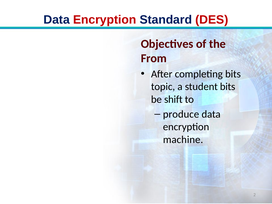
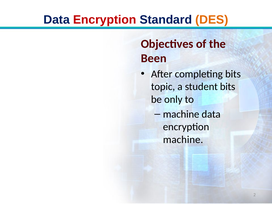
DES colour: red -> orange (212, 20)
From: From -> Been (154, 58)
shift: shift -> only (173, 99)
produce: produce -> machine (181, 114)
